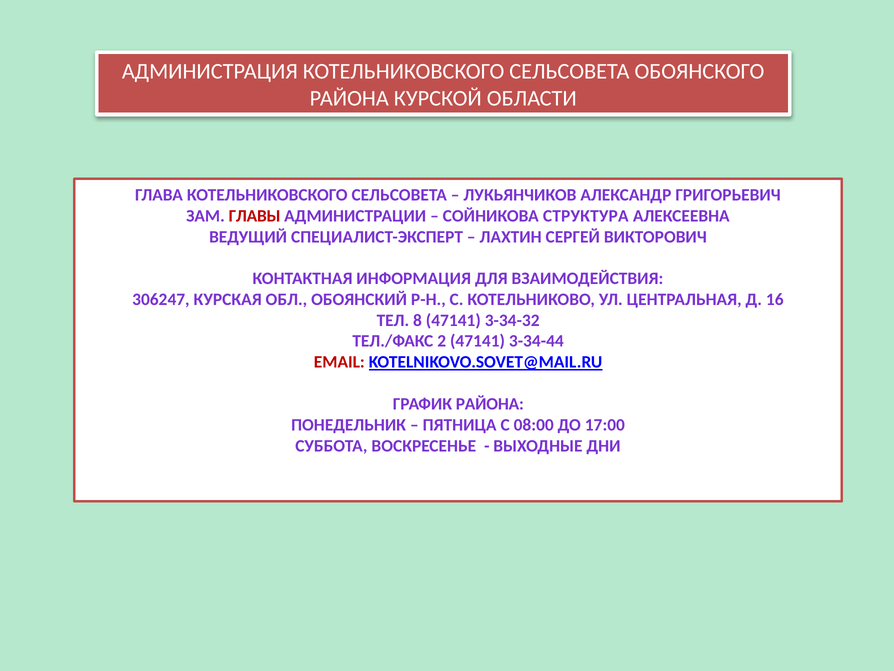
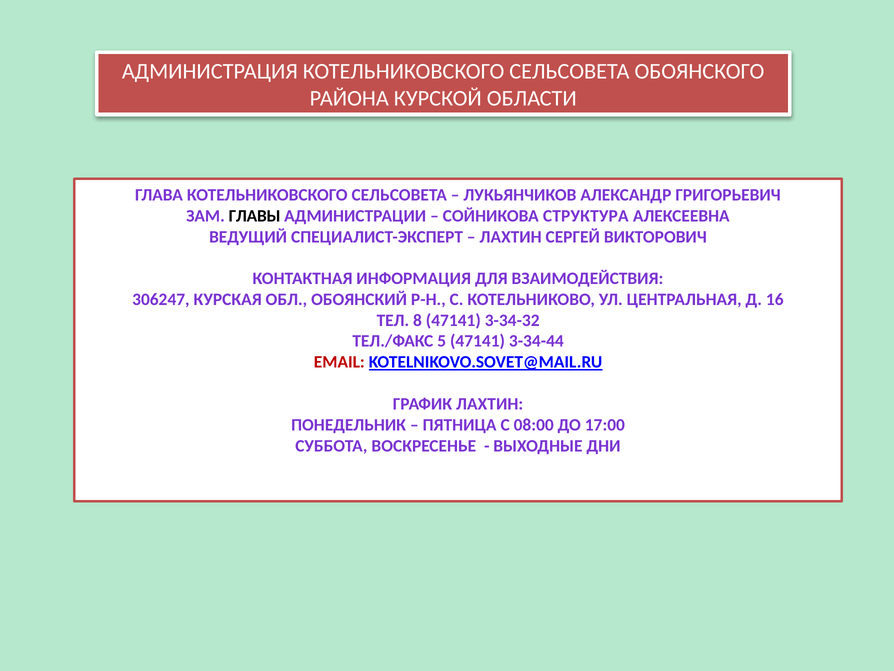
ГЛАВЫ colour: red -> black (255, 216)
2: 2 -> 5 (442, 341)
ГРАФИК РАЙОНА: РАЙОНА -> ЛАХТИН (490, 404)
